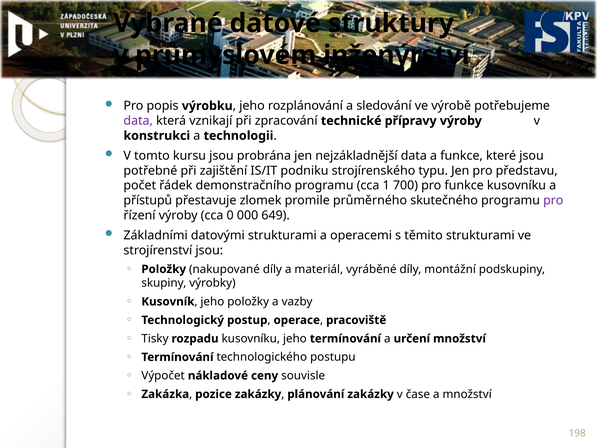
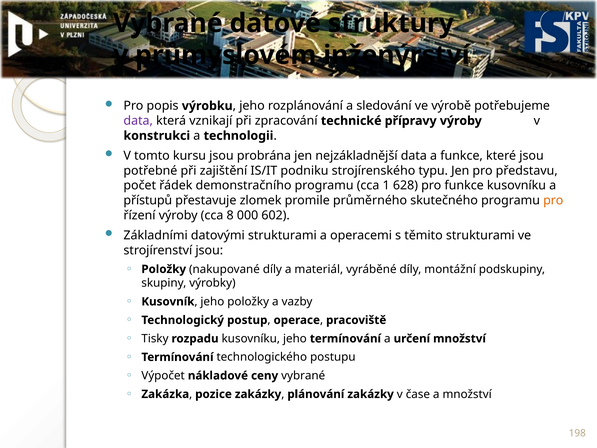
700: 700 -> 628 (405, 185)
pro colour: purple -> orange (553, 200)
0: 0 -> 8 (230, 215)
649: 649 -> 602 (276, 215)
ceny souvisle: souvisle -> vybrané (303, 375)
